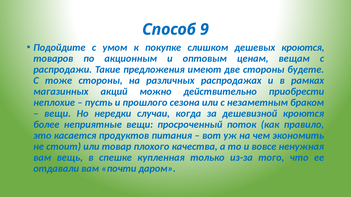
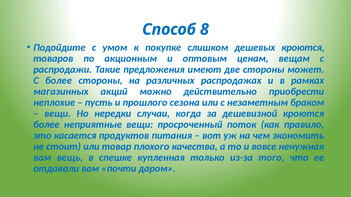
9: 9 -> 8 (204, 29)
будете: будете -> может (306, 70)
С тоже: тоже -> более (59, 81)
